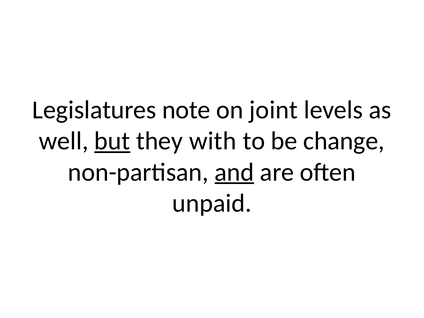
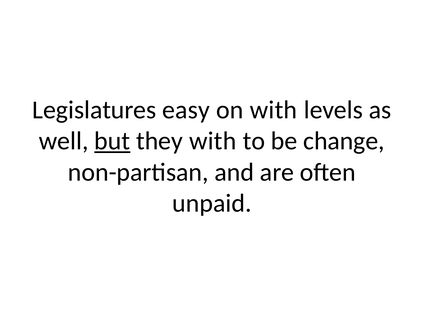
note: note -> easy (186, 110)
on joint: joint -> with (274, 110)
and underline: present -> none (234, 172)
